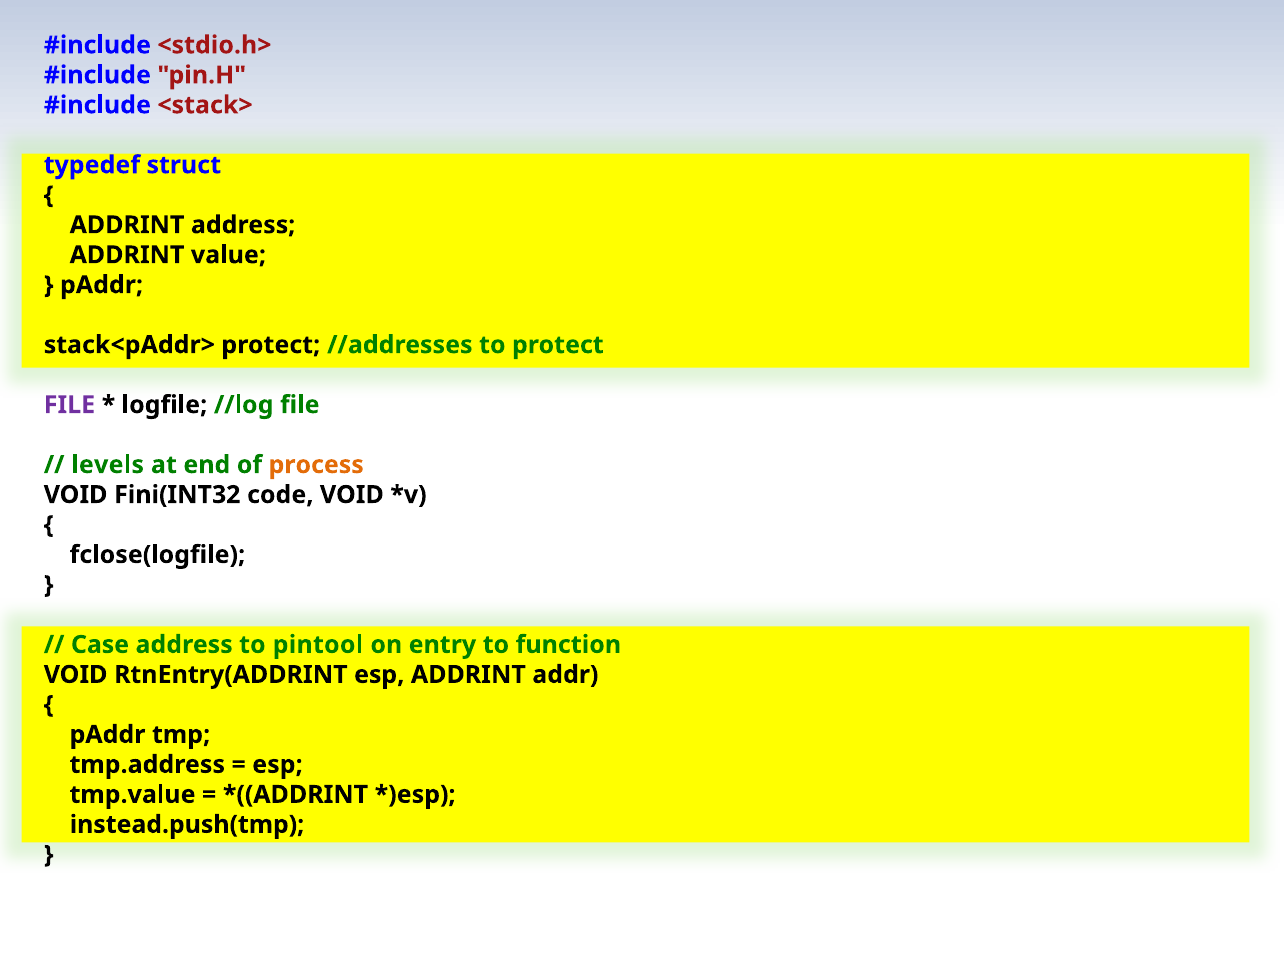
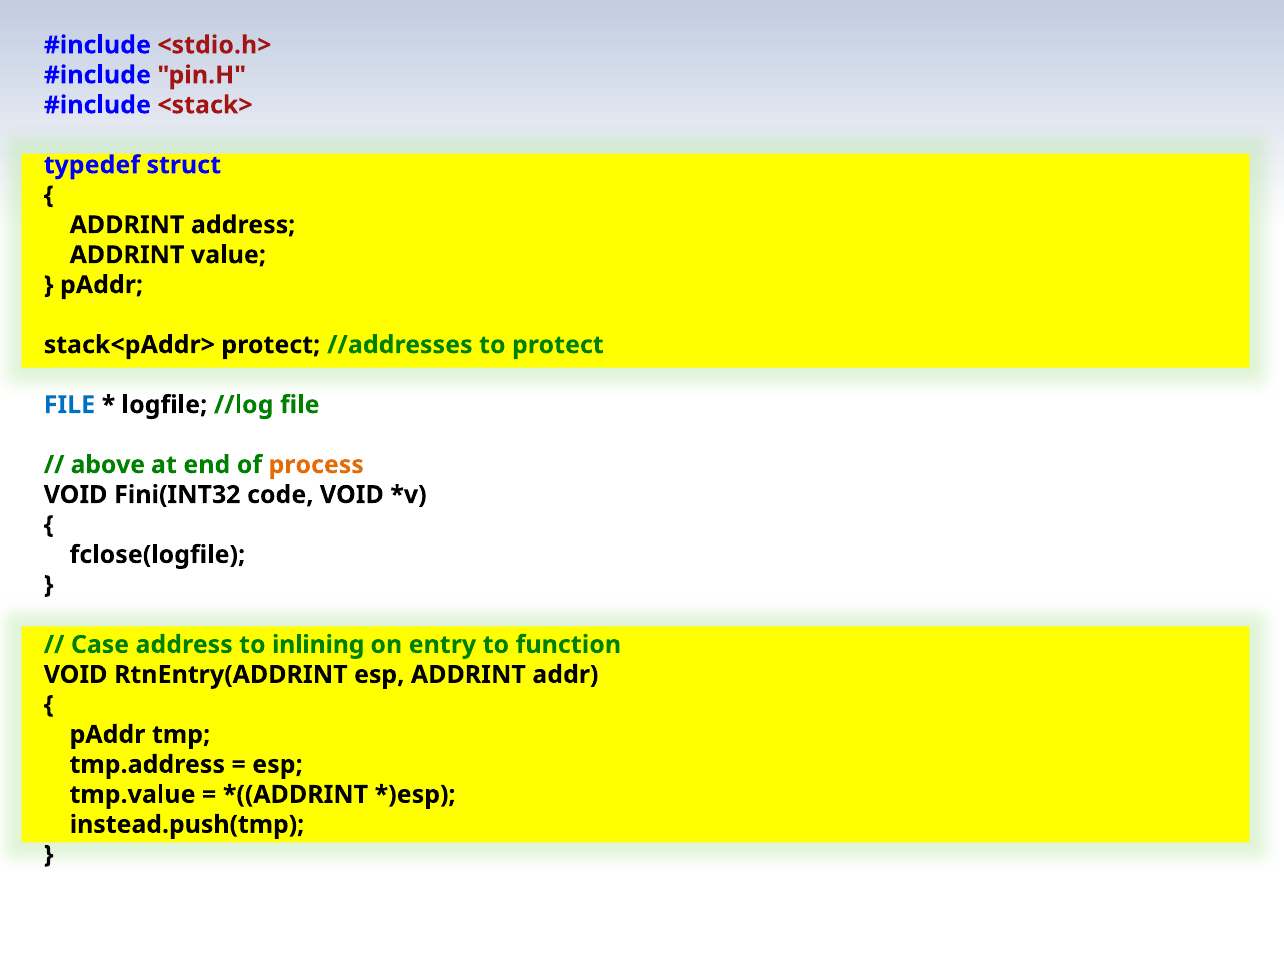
FILE colour: purple -> blue (69, 405)
levels: levels -> above (108, 465)
pintool: pintool -> inlining (318, 645)
